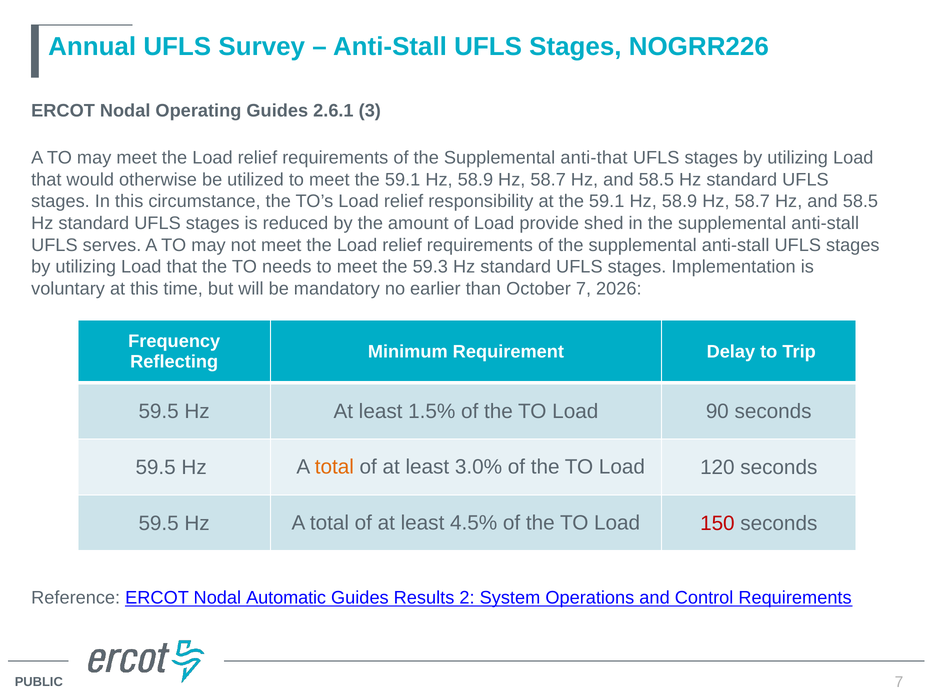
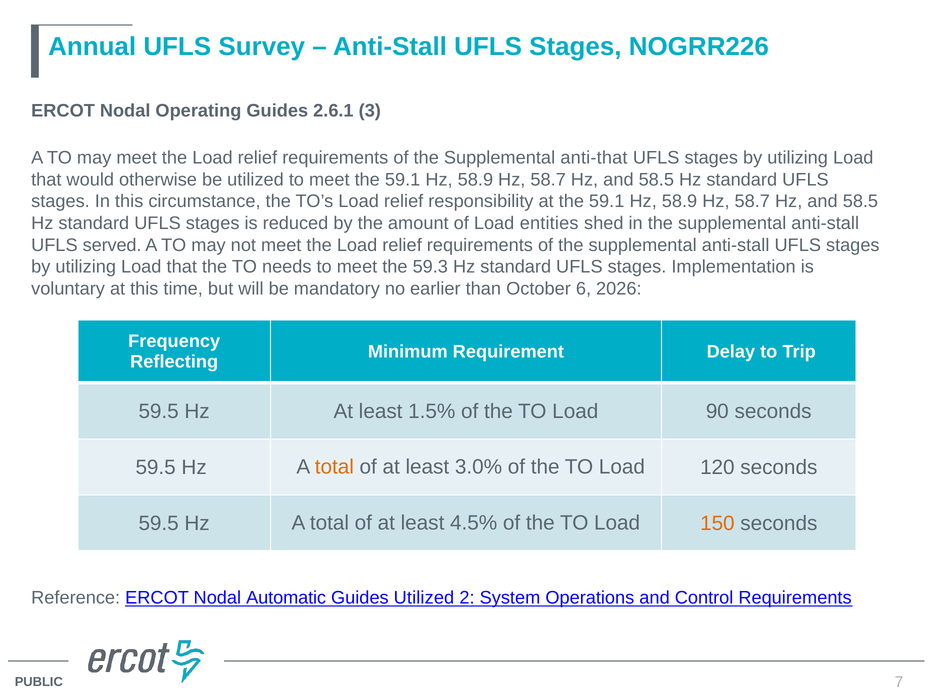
provide: provide -> entities (549, 223)
serves: serves -> served (112, 245)
October 7: 7 -> 6 (583, 289)
150 colour: red -> orange (717, 524)
Guides Results: Results -> Utilized (424, 598)
